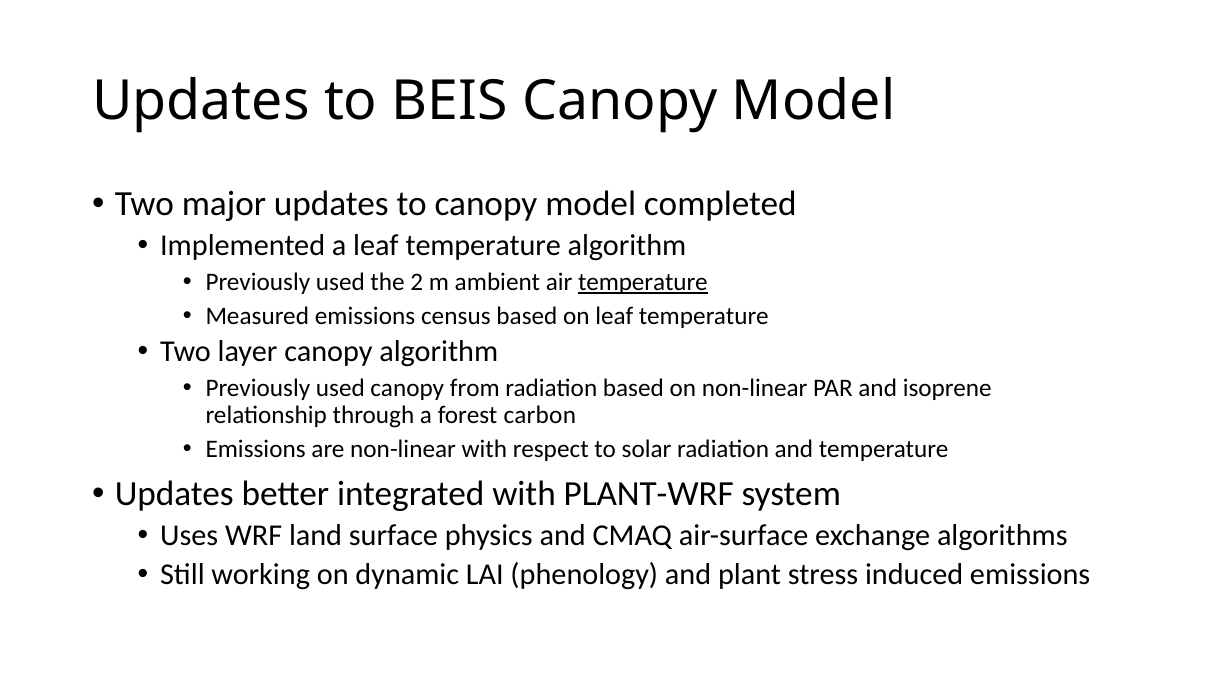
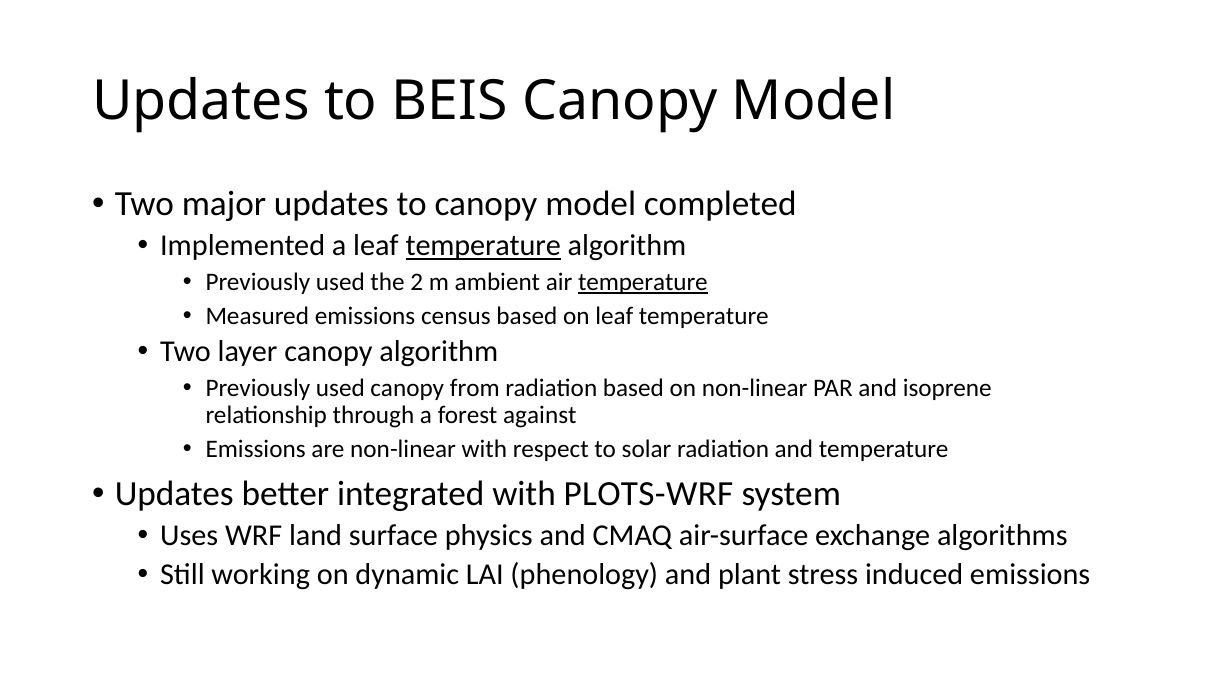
temperature underline: none -> present (483, 246)
carbon: carbon -> against (540, 415)
PLANT-WRF: PLANT-WRF -> PLOTS-WRF (649, 494)
